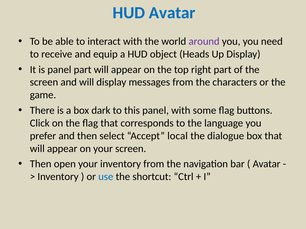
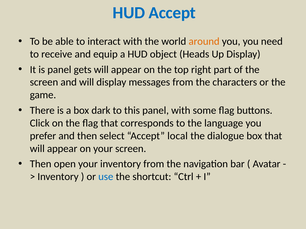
HUD Avatar: Avatar -> Accept (172, 13)
around colour: purple -> orange (204, 41)
panel part: part -> gets (83, 70)
